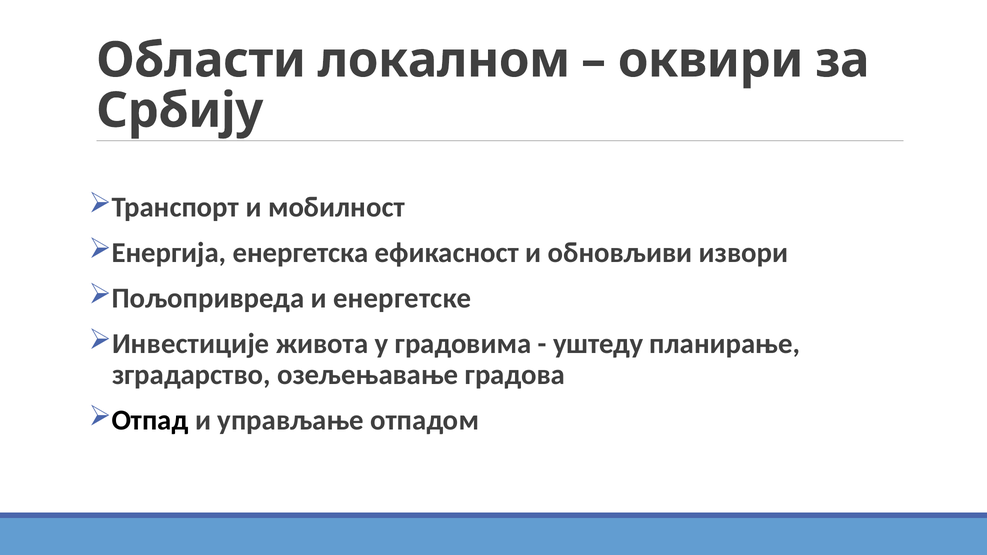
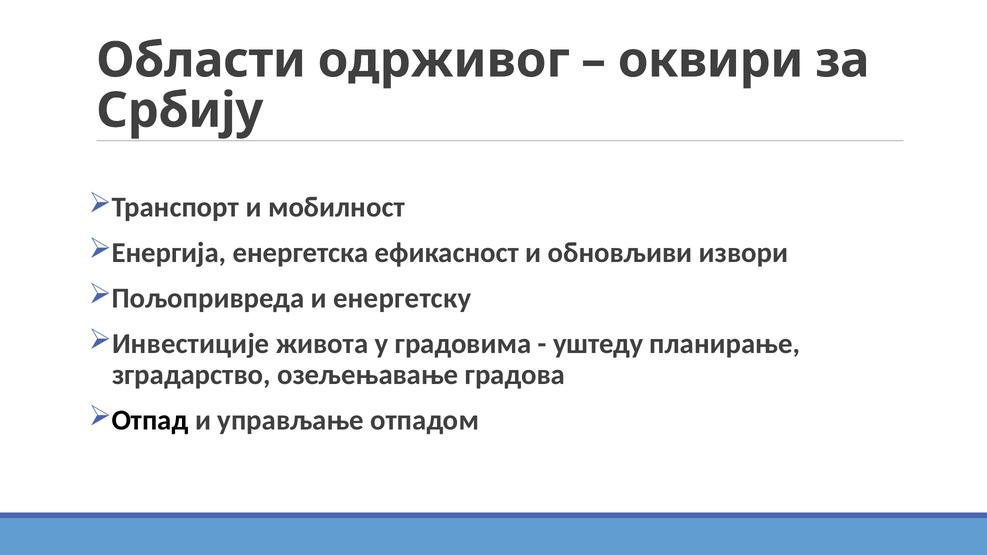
локалном: локалном -> одрживог (444, 60)
енергетске: енергетске -> енергетску (402, 298)
